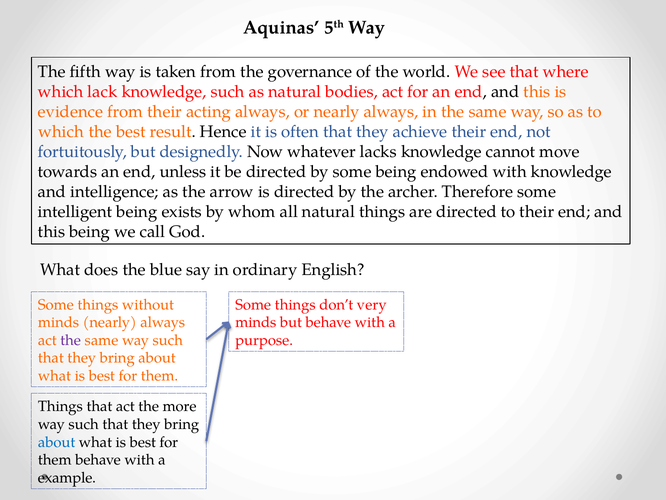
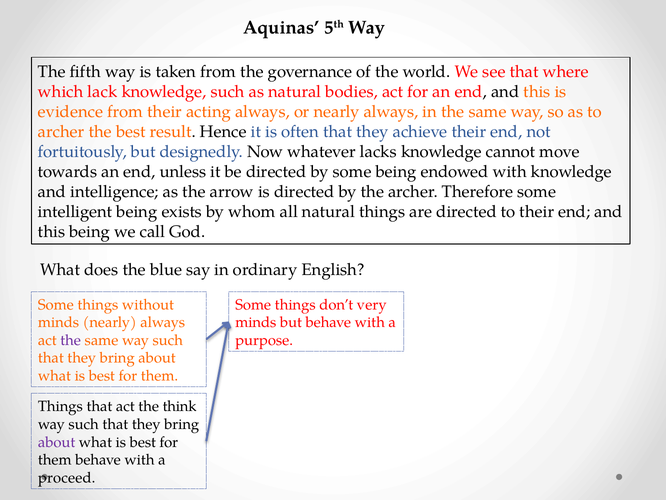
which: which -> archer (61, 132)
more: more -> think (180, 406)
about colour: blue -> purple (57, 442)
example: example -> proceed (67, 477)
